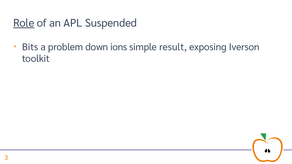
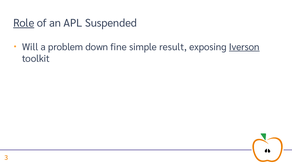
Bits: Bits -> Will (30, 47)
ions: ions -> fine (119, 47)
Iverson underline: none -> present (244, 47)
